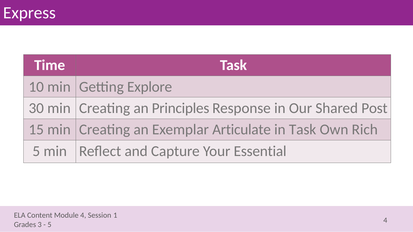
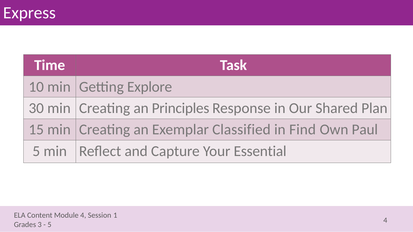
Post: Post -> Plan (374, 108)
Articulate: Articulate -> Classified (241, 130)
in Task: Task -> Find (303, 130)
Rich: Rich -> Paul (365, 130)
